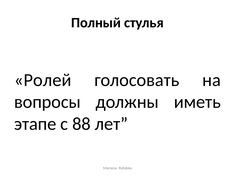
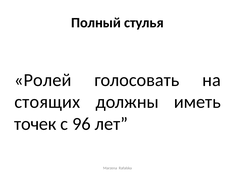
вопросы: вопросы -> стоящих (47, 102)
этапе: этапе -> точек (35, 124)
88: 88 -> 96 (81, 124)
